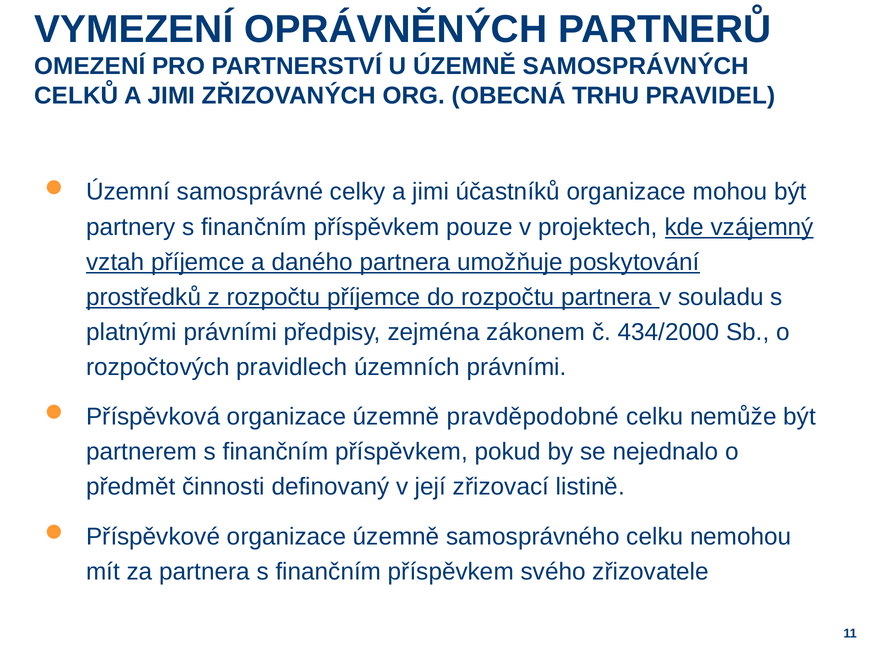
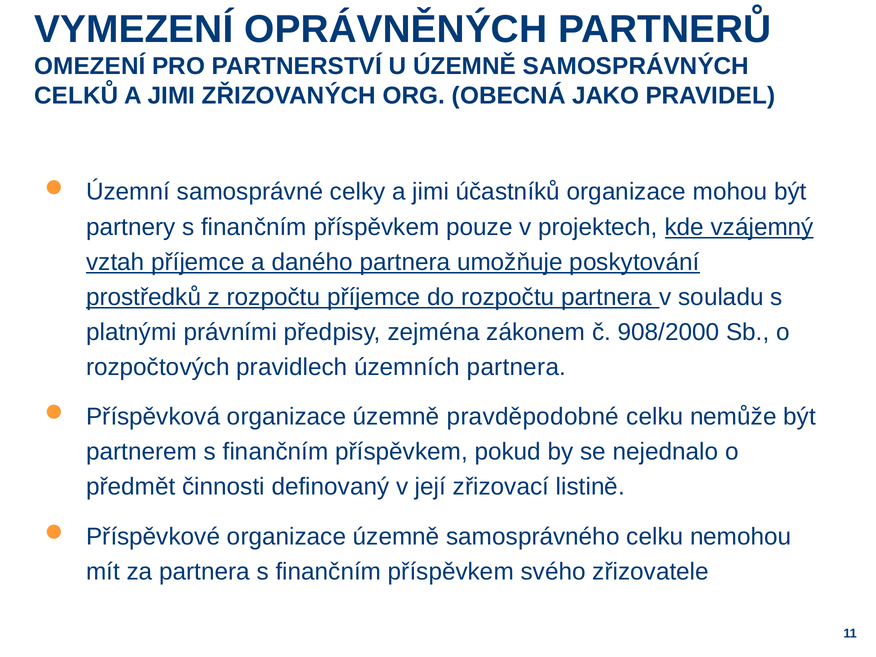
TRHU: TRHU -> JAKO (606, 96)
434/2000: 434/2000 -> 908/2000 (669, 332)
územních právními: právními -> partnera (516, 367)
